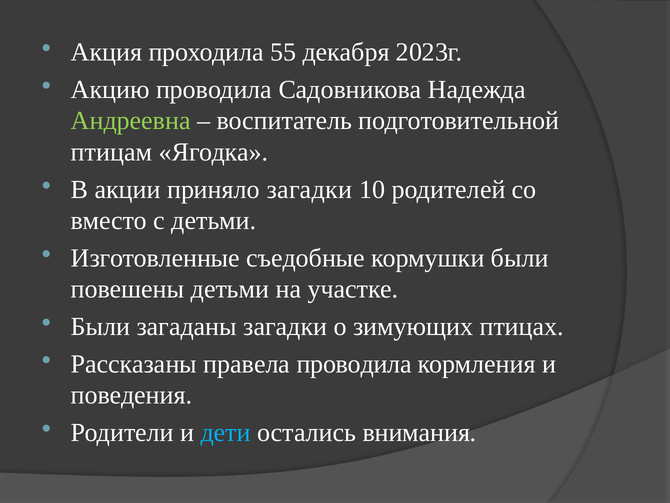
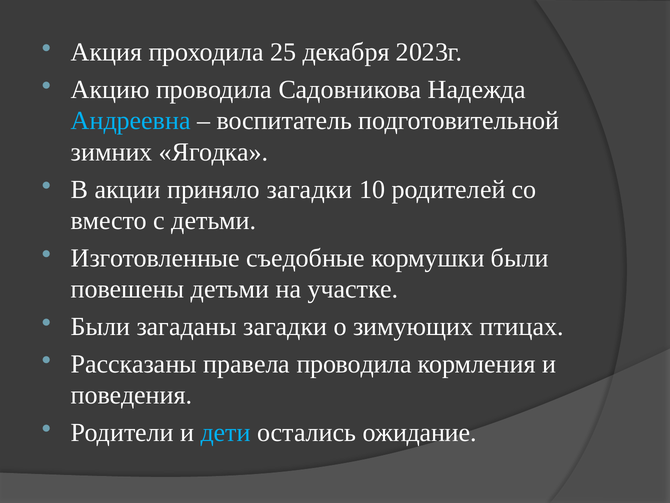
55: 55 -> 25 (283, 52)
Андреевна colour: light green -> light blue (131, 121)
птицам: птицам -> зимних (112, 152)
внимания: внимания -> ожидание (420, 432)
